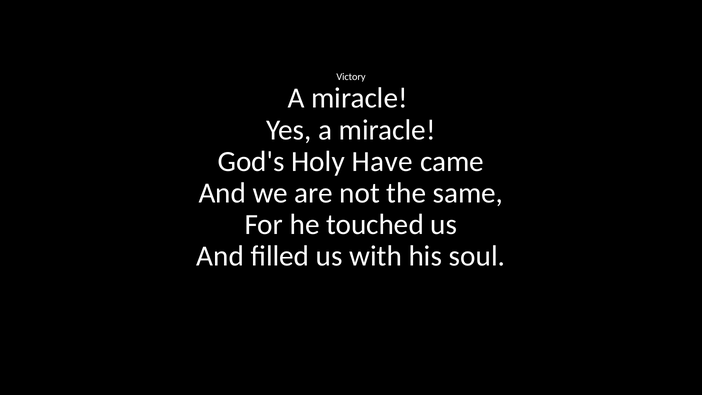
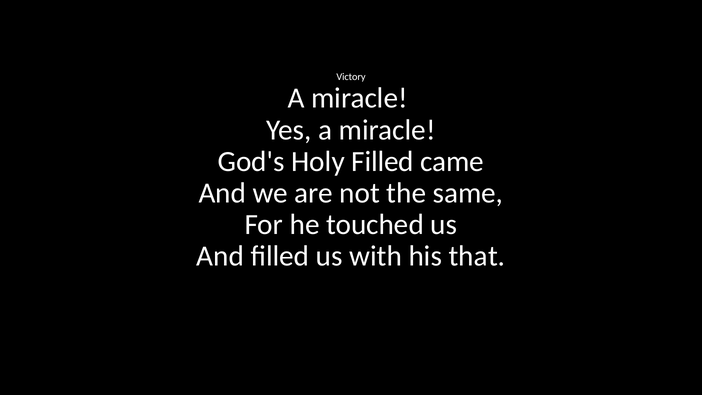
Holy Have: Have -> Filled (383, 161)
soul: soul -> that (477, 256)
